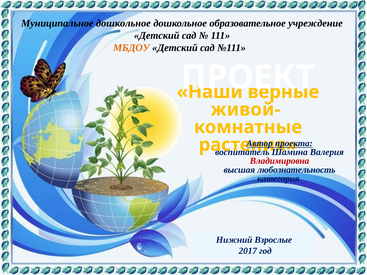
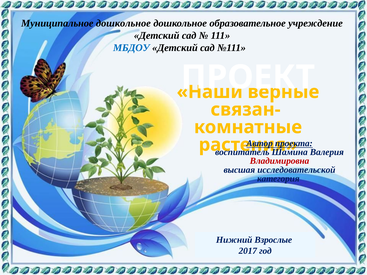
МБДОУ colour: orange -> blue (131, 48)
живой-: живой- -> связан- (246, 110)
любознательность: любознательность -> исследовательской (296, 170)
